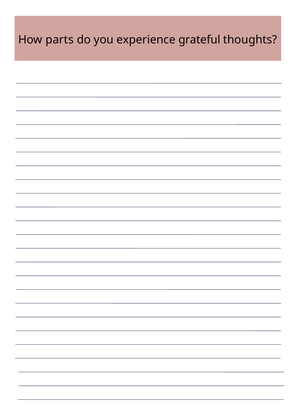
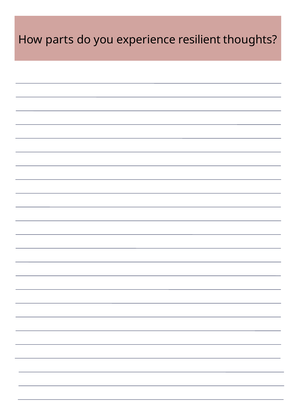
grateful: grateful -> resilient (199, 40)
